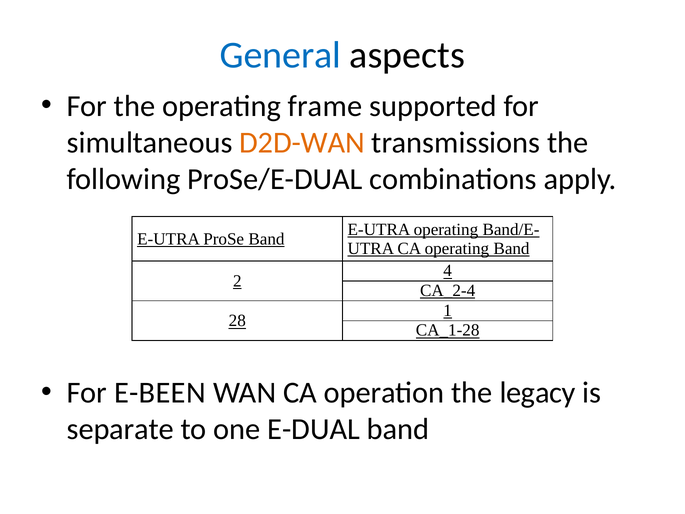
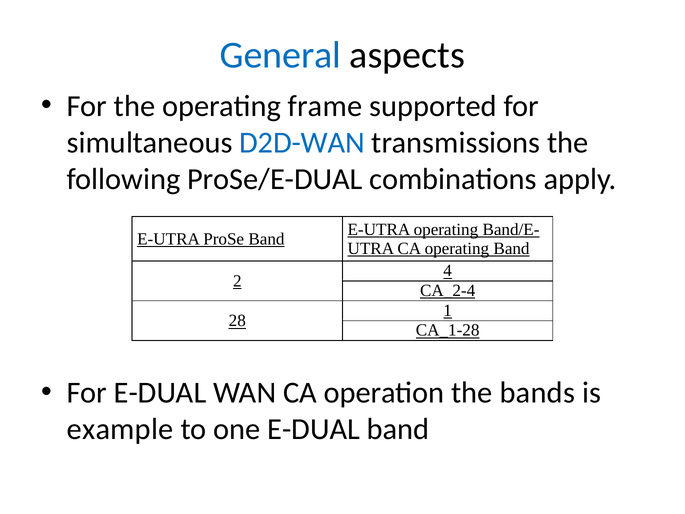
D2D-WAN colour: orange -> blue (302, 142)
For E-BEEN: E-BEEN -> E-DUAL (160, 392)
legacy: legacy -> bands (537, 392)
separate: separate -> example (120, 429)
